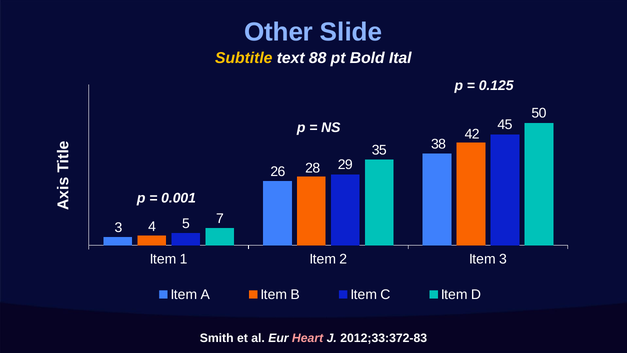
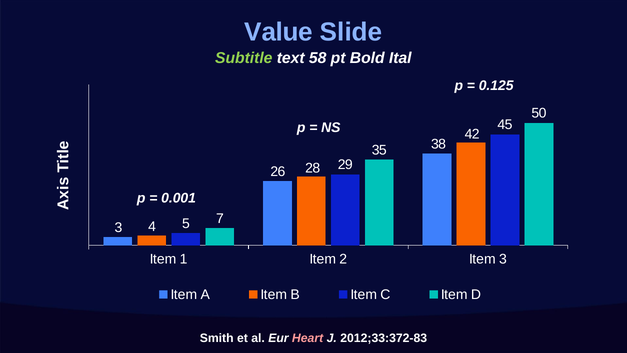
Other: Other -> Value (279, 32)
Subtitle colour: yellow -> light green (244, 58)
88: 88 -> 58 (318, 58)
